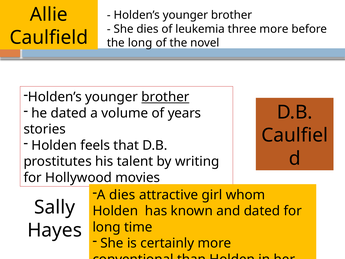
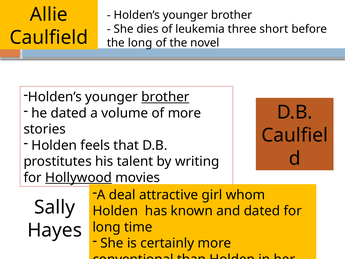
three more: more -> short (274, 29)
of years: years -> more (184, 113)
Hollywood underline: none -> present (79, 177)
A dies: dies -> deal (122, 195)
